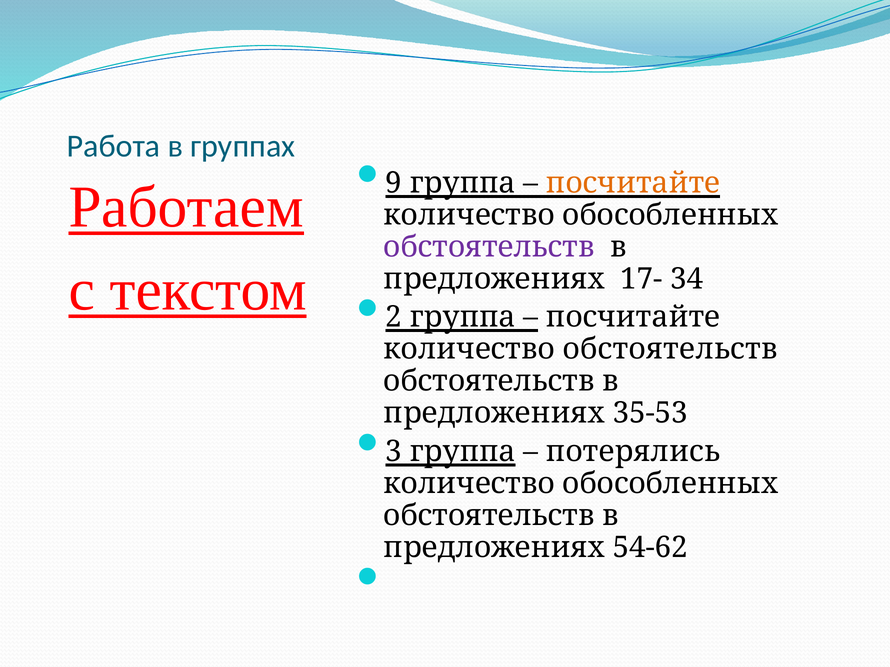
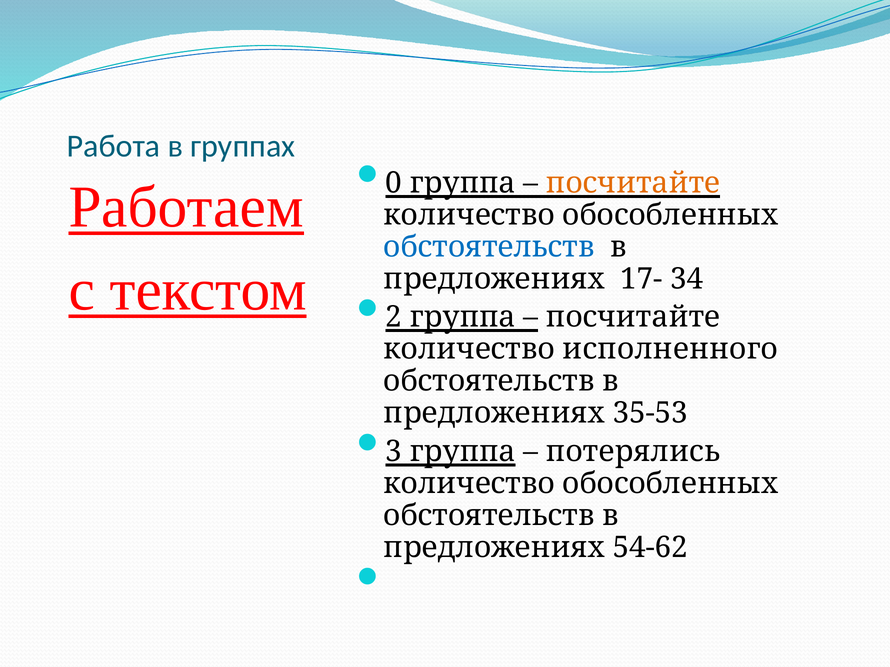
9: 9 -> 0 (394, 183)
обстоятельств colour: purple -> blue (489, 247)
количество обстоятельств: обстоятельств -> исполненного (670, 349)
